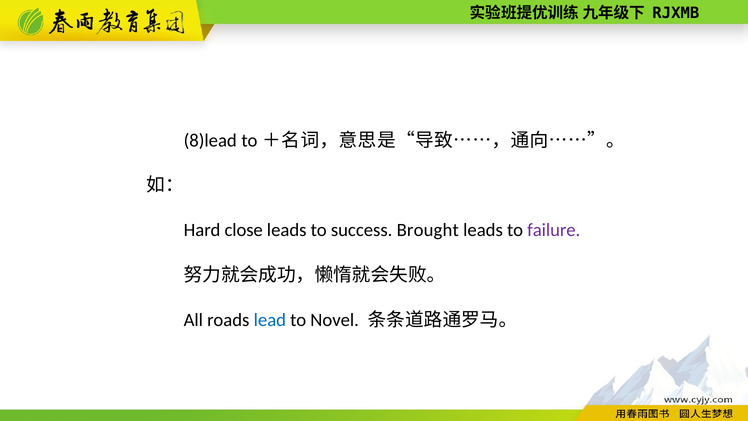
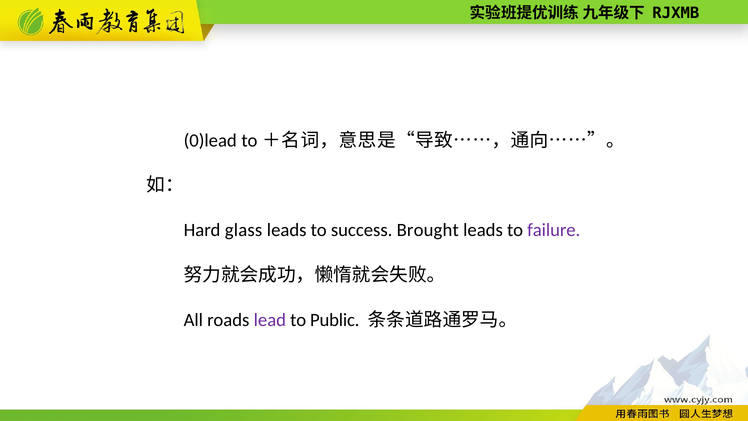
8)lead: 8)lead -> 0)lead (210, 140)
close: close -> glass (244, 230)
lead colour: blue -> purple (270, 320)
Novel: Novel -> Public (335, 320)
